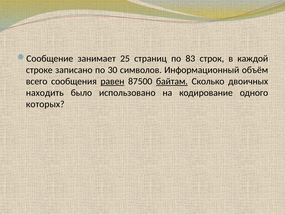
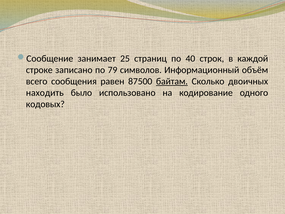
83: 83 -> 40 (190, 59)
30: 30 -> 79 (113, 70)
равен underline: present -> none (112, 81)
которых: которых -> кодовых (45, 104)
